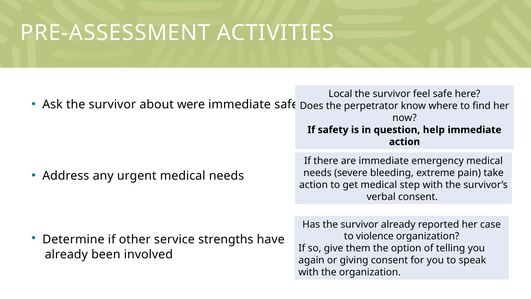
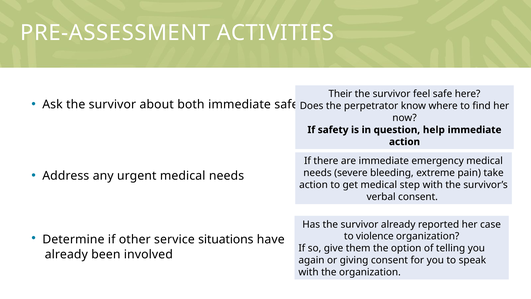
Local: Local -> Their (340, 94)
were: were -> both (191, 104)
strengths: strengths -> situations (226, 239)
